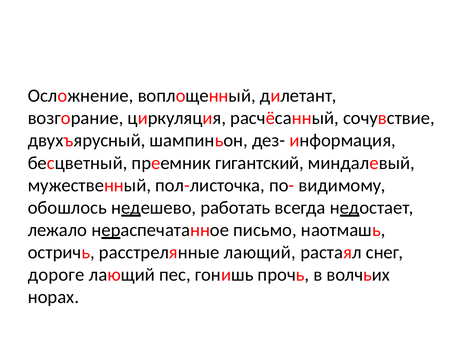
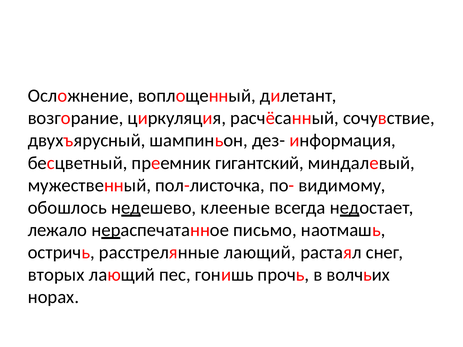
работать: работать -> клееные (235, 208)
дороге: дороге -> вторых (56, 275)
